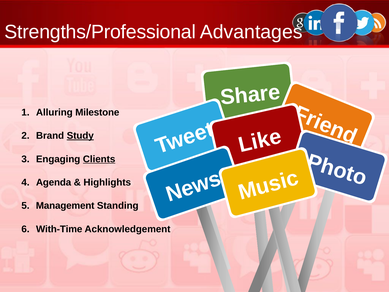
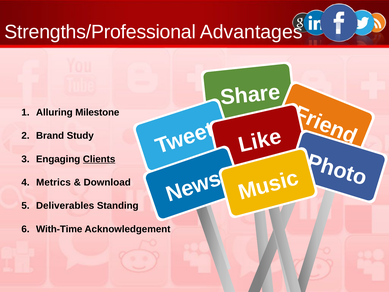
Study underline: present -> none (80, 136)
Agenda: Agenda -> Metrics (53, 182)
Highlights: Highlights -> Download (107, 182)
Management: Management -> Deliverables (65, 206)
